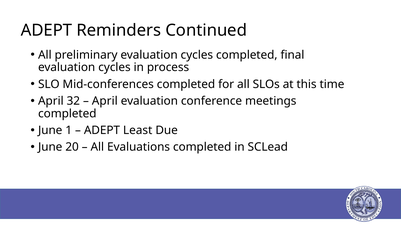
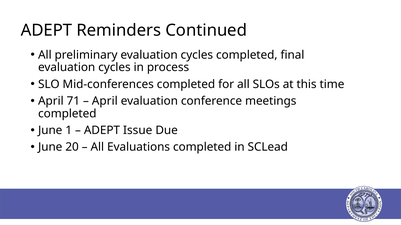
32: 32 -> 71 (73, 101)
Least: Least -> Issue (138, 131)
